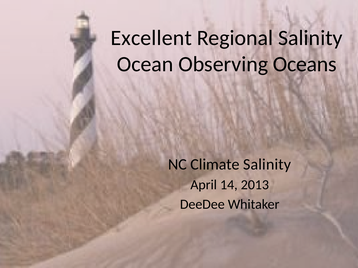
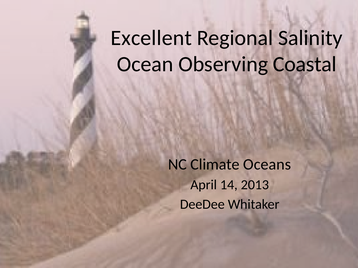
Oceans: Oceans -> Coastal (305, 64)
Climate Salinity: Salinity -> Oceans (267, 165)
